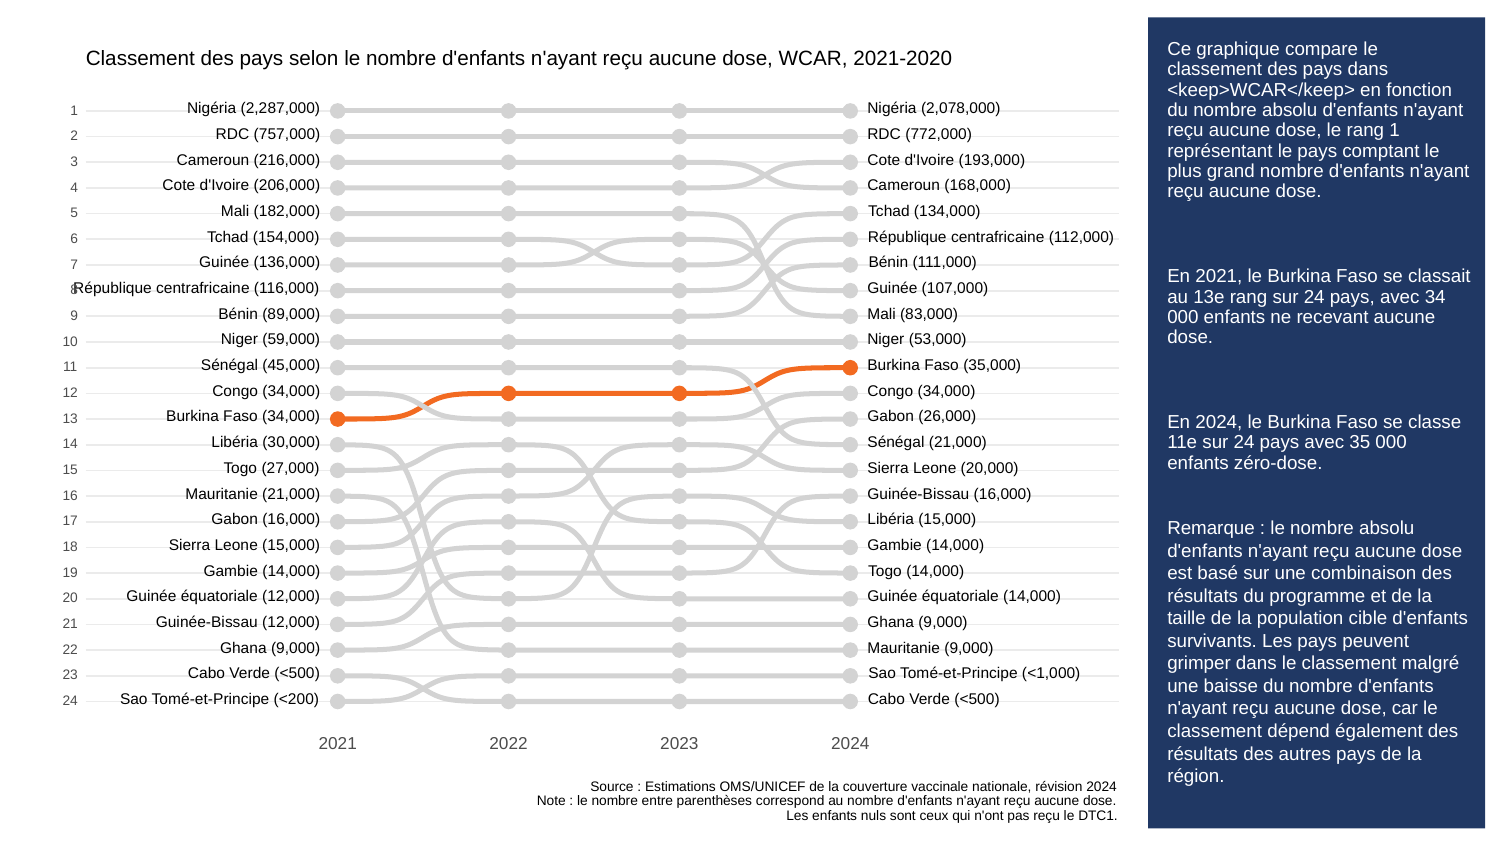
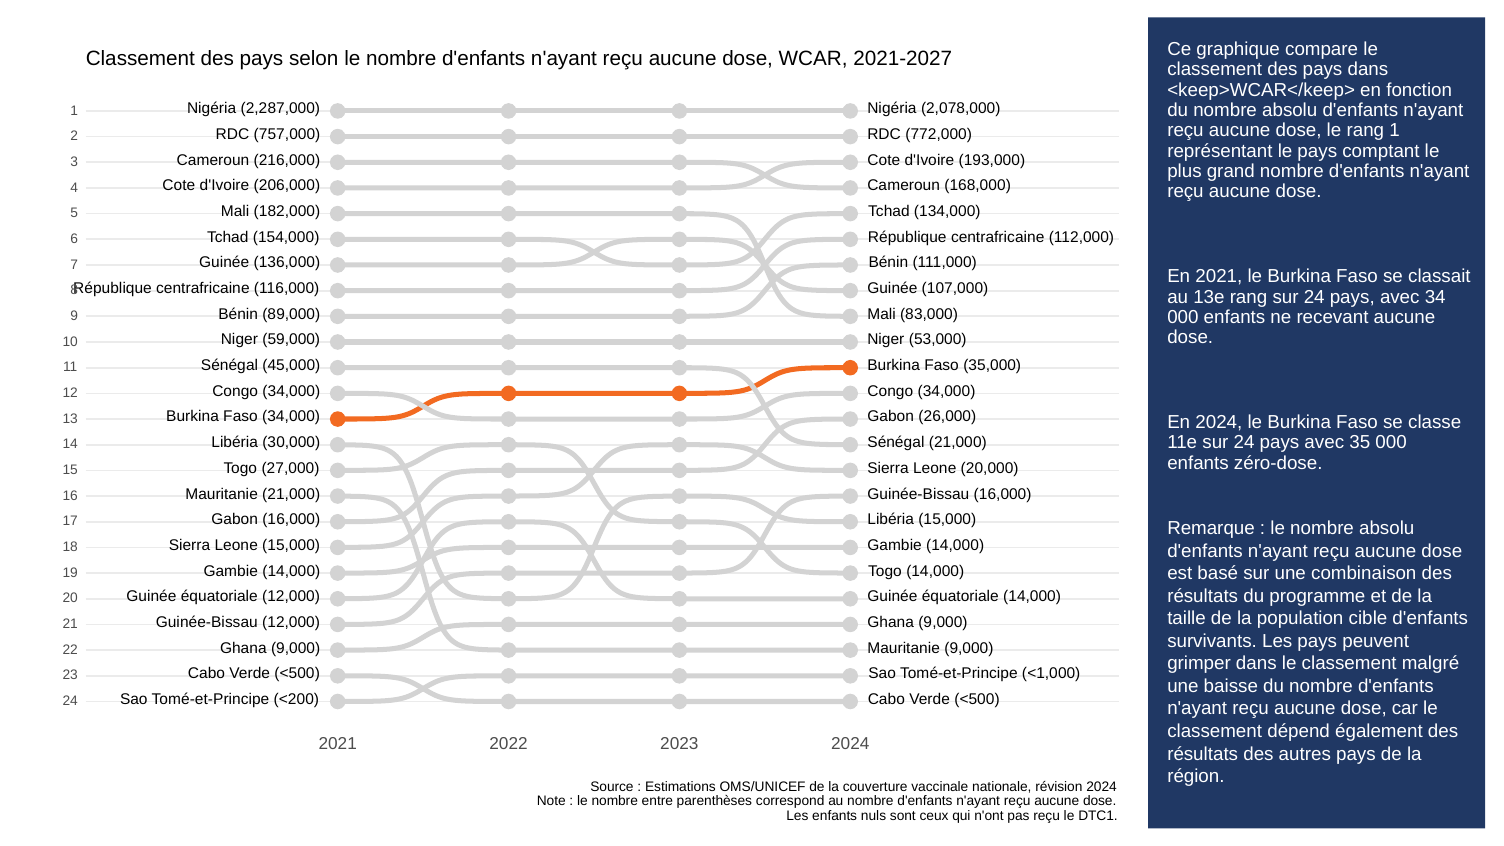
2021-2020: 2021-2020 -> 2021-2027 (903, 58)
